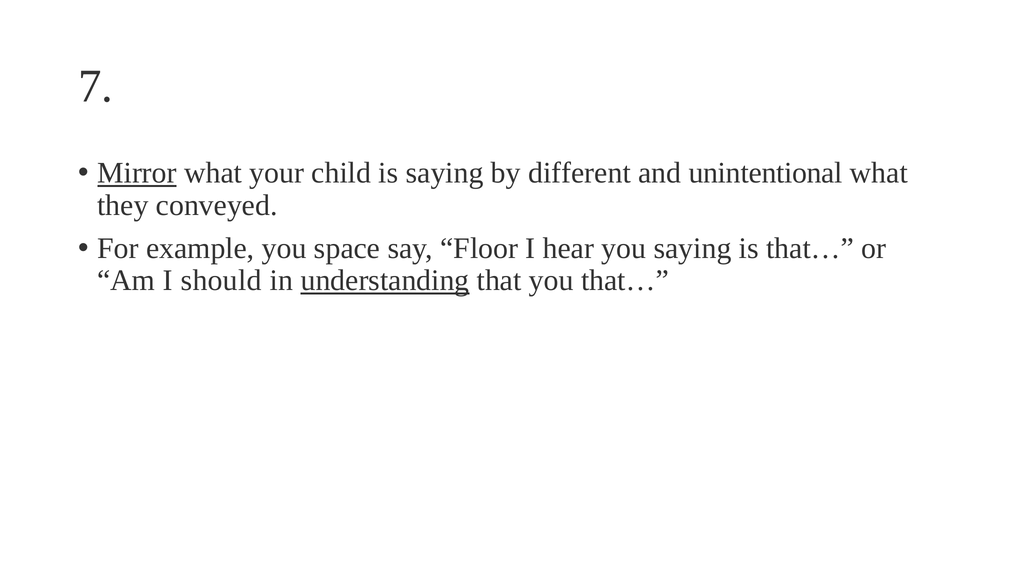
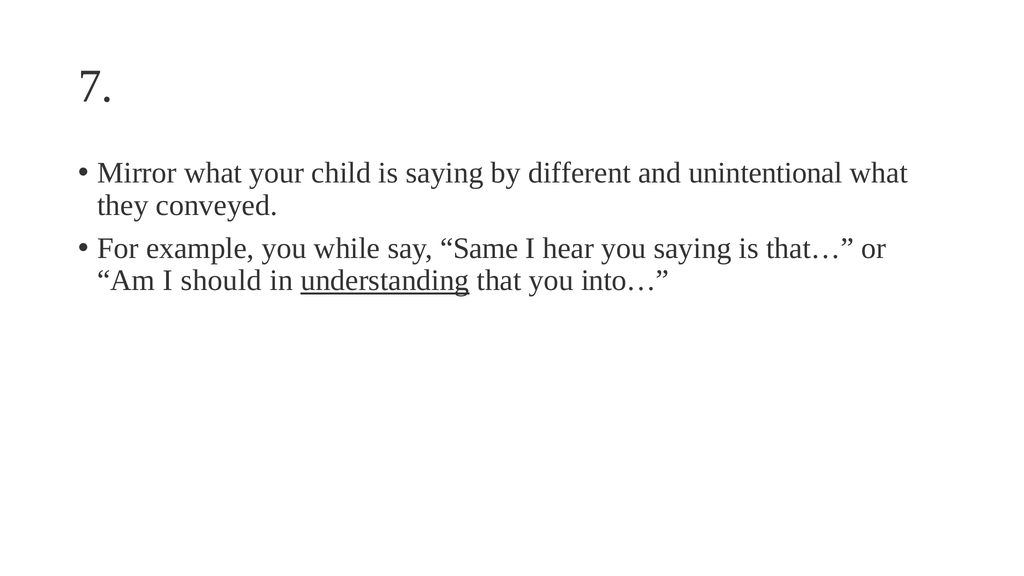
Mirror underline: present -> none (137, 173)
space: space -> while (347, 248)
Floor: Floor -> Same (479, 248)
you that…: that… -> into… (625, 281)
